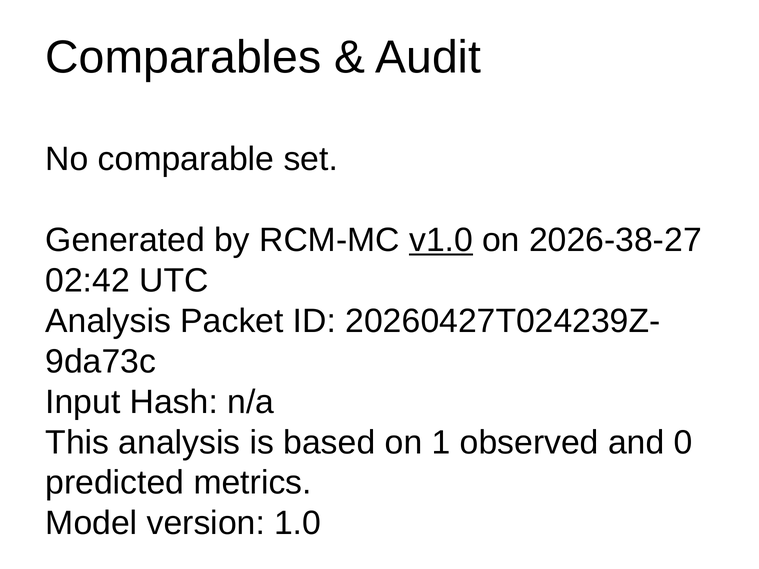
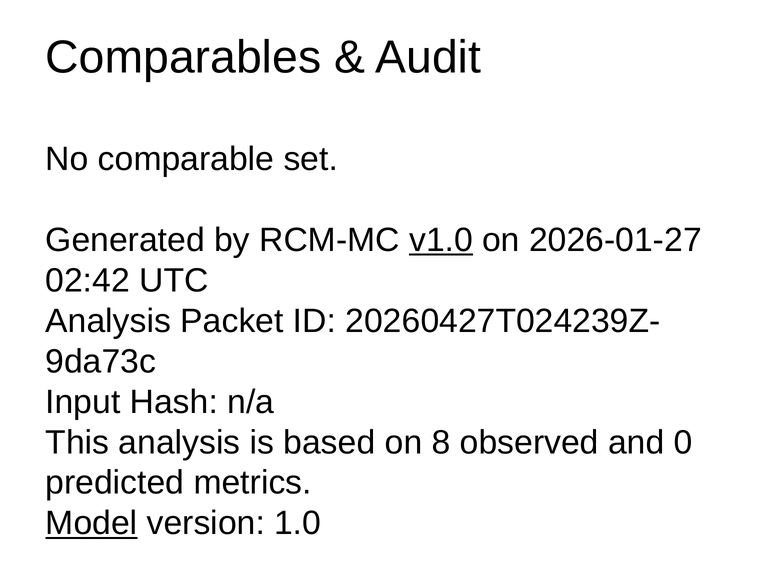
2026-38-27: 2026-38-27 -> 2026-01-27 (615, 240)
1: 1 -> 8 (441, 443)
Model underline: none -> present (91, 524)
